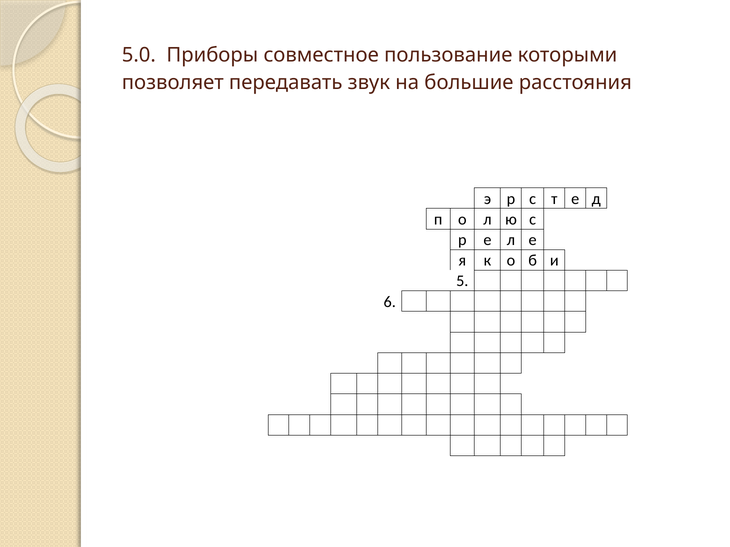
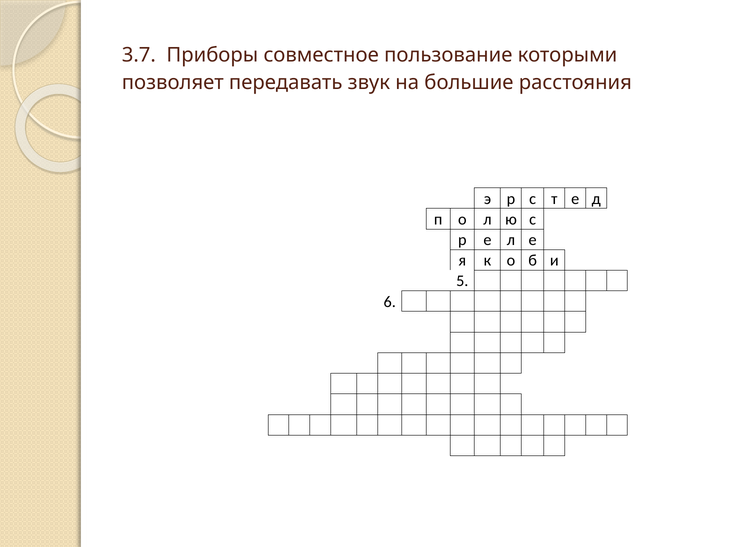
5.0: 5.0 -> 3.7 (139, 55)
